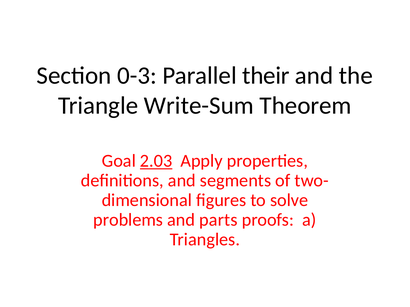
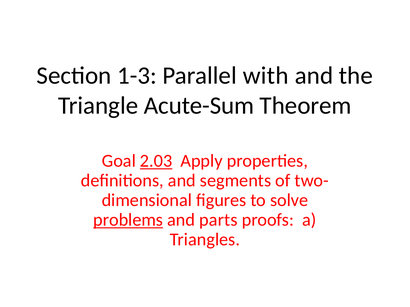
0-3: 0-3 -> 1-3 (137, 76)
their: their -> with (266, 76)
Write-Sum: Write-Sum -> Acute-Sum (199, 106)
problems underline: none -> present (128, 220)
